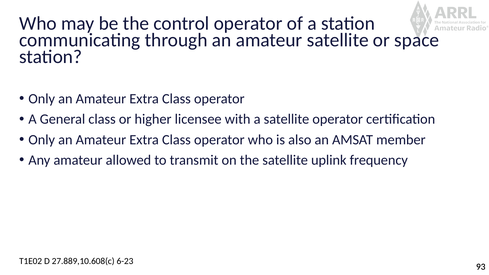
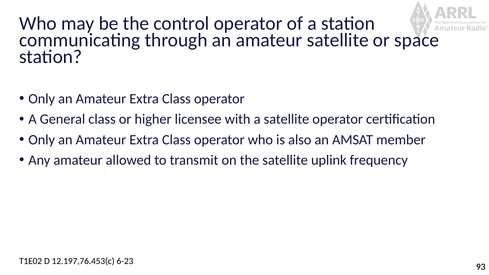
27.889,10.608(c: 27.889,10.608(c -> 12.197,76.453(c (83, 261)
